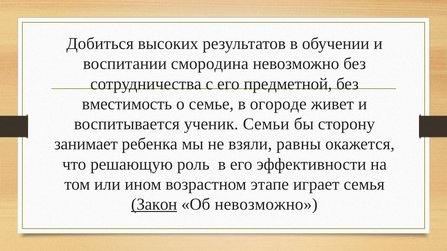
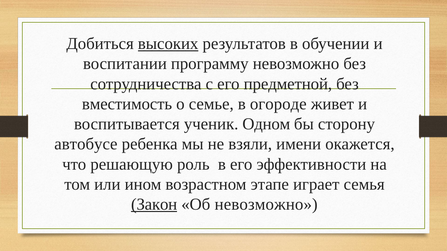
высоких underline: none -> present (168, 44)
смородина: смородина -> программу (210, 64)
Семьи: Семьи -> Одном (266, 124)
занимает: занимает -> автобусе (86, 144)
равны: равны -> имени (299, 144)
